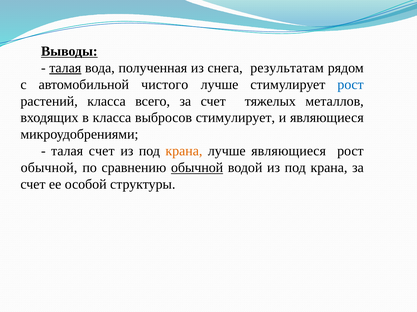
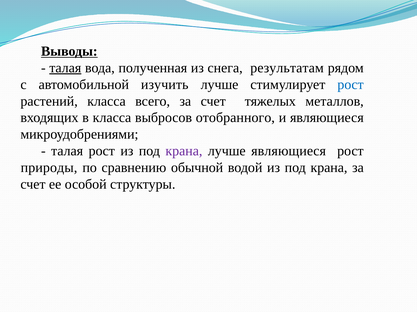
чистого: чистого -> изучить (165, 85)
выбросов стимулирует: стимулирует -> отобранного (235, 118)
талая счет: счет -> рост (102, 151)
крана colour: orange -> purple (184, 151)
обычной: обычной -> природы (49, 168)
обычной underline: present -> none (197, 168)
